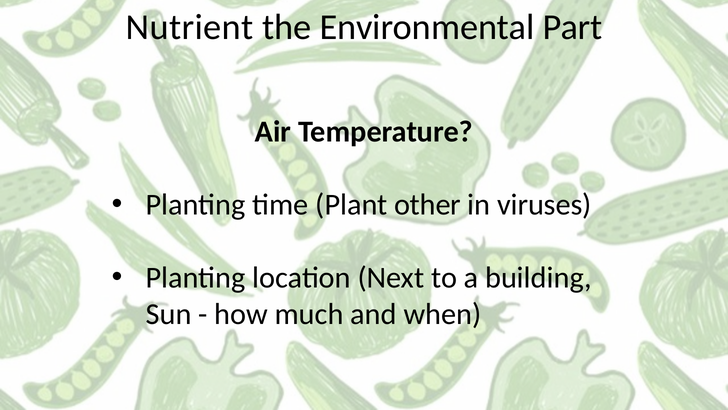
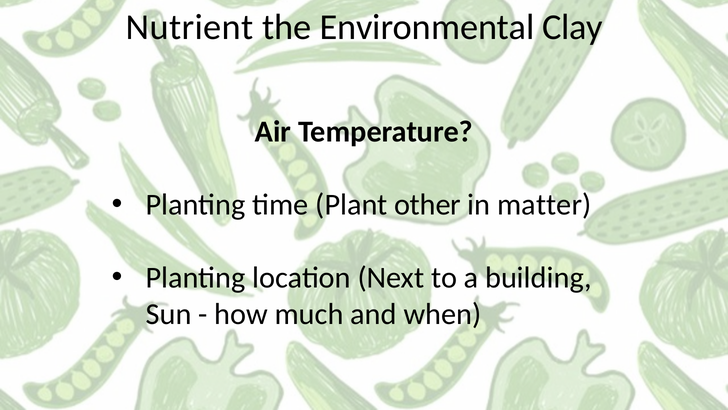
Part: Part -> Clay (572, 27)
viruses: viruses -> matter (544, 205)
